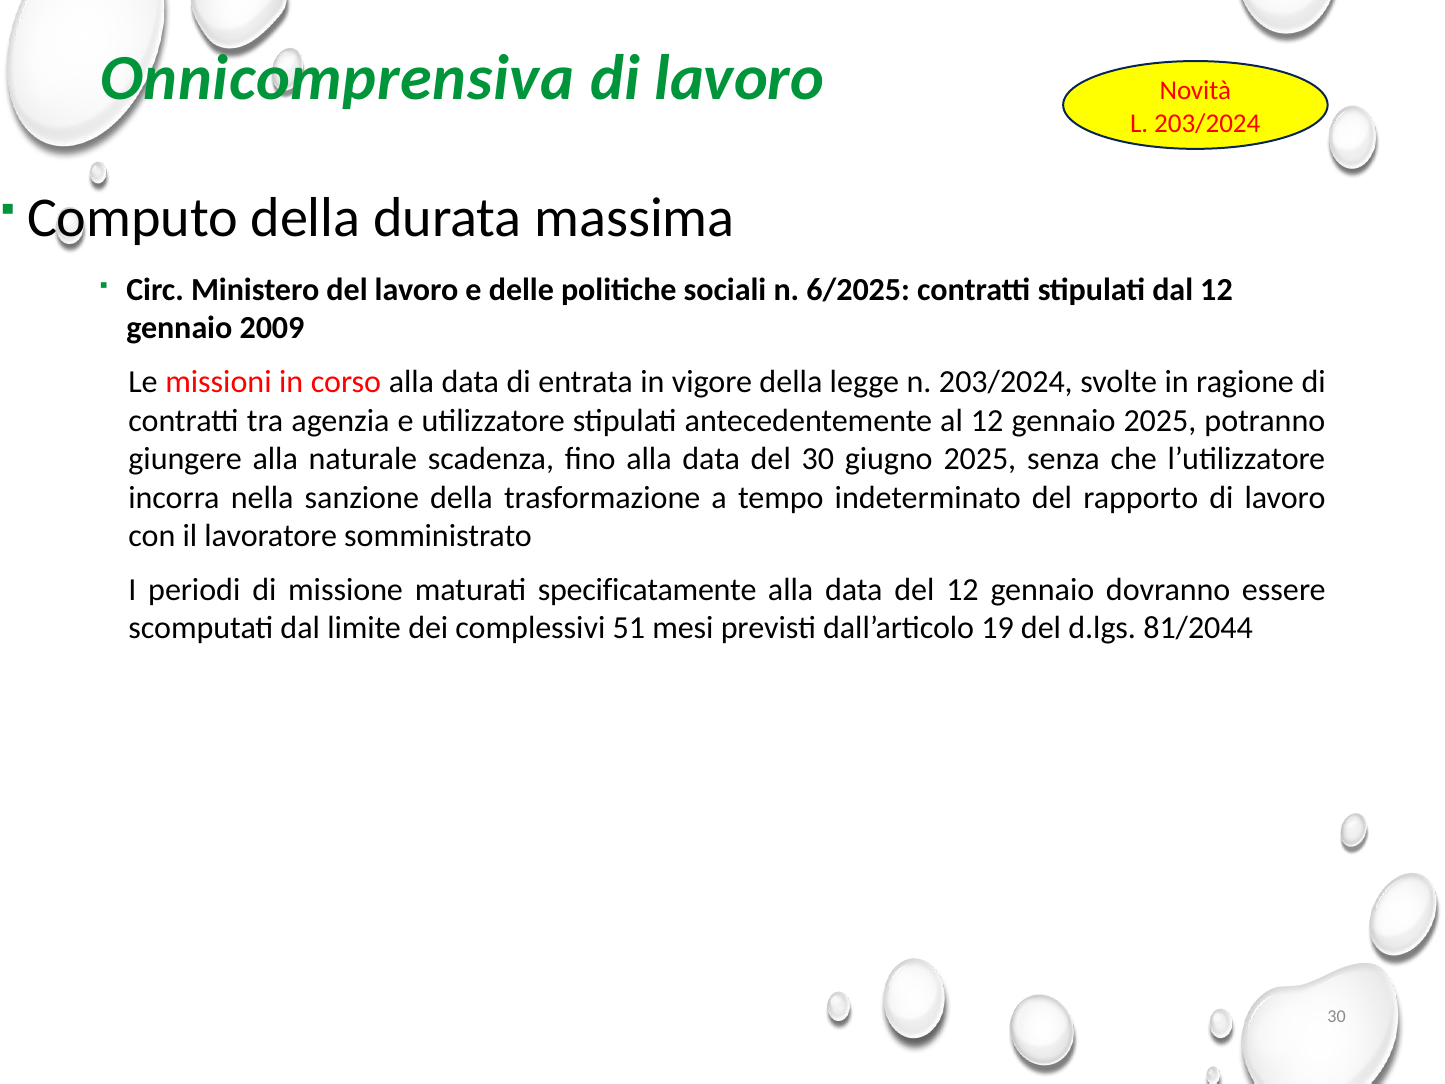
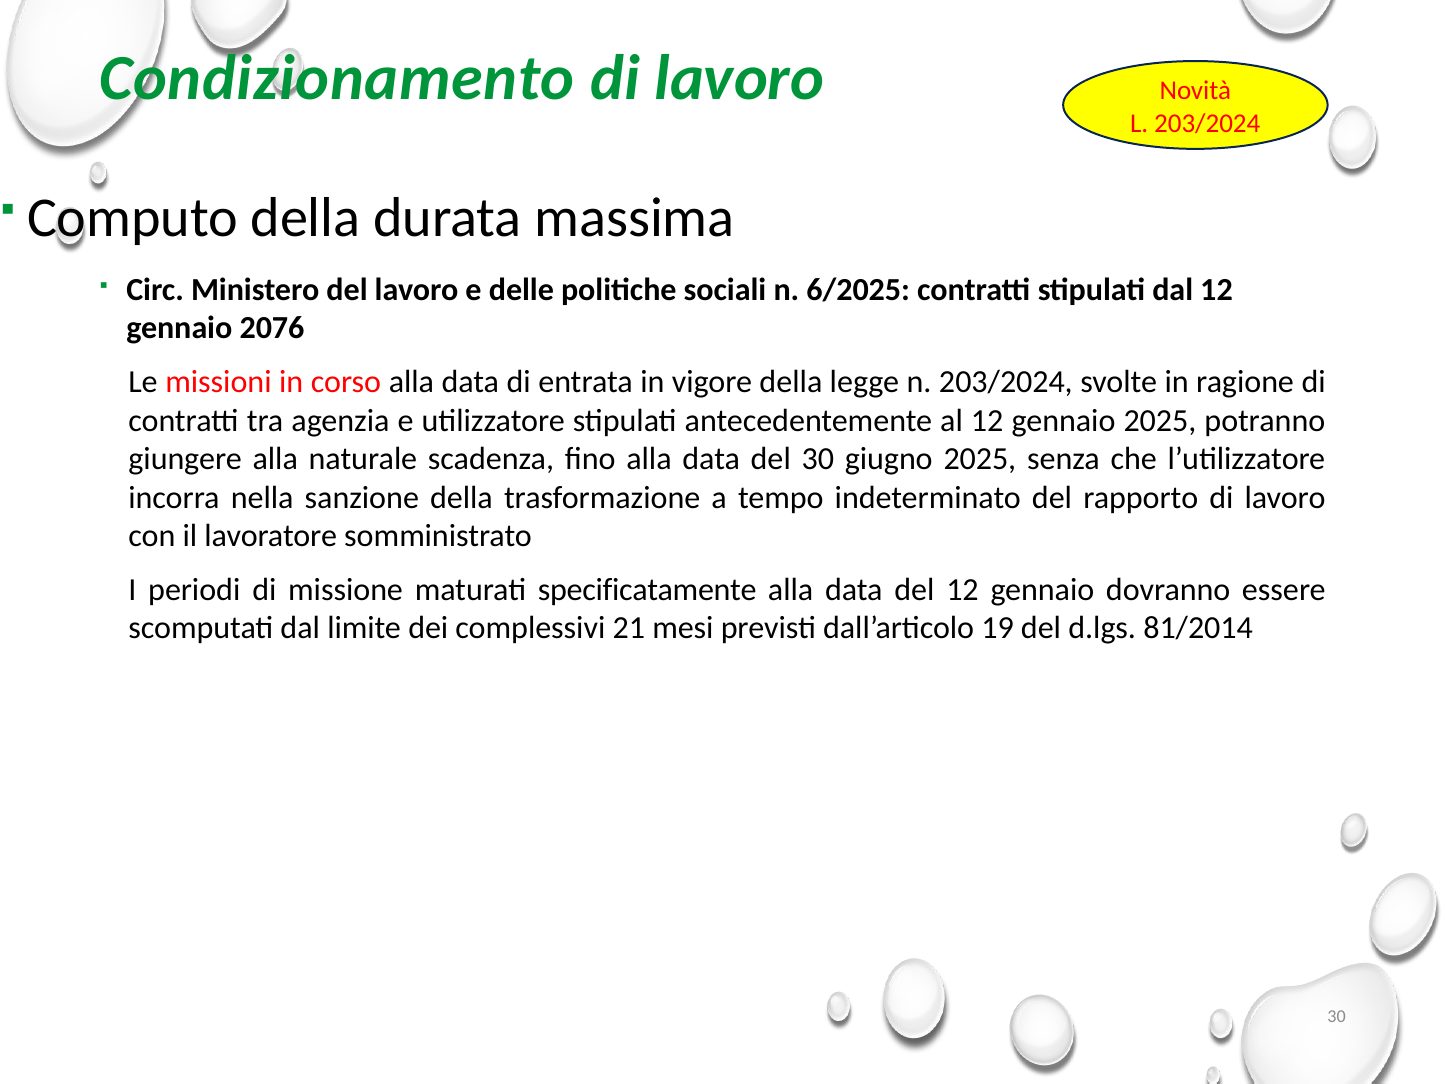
Onnicomprensiva: Onnicomprensiva -> Condizionamento (337, 79)
2009: 2009 -> 2076 (272, 328)
51: 51 -> 21 (629, 628)
81/2044: 81/2044 -> 81/2014 (1198, 628)
